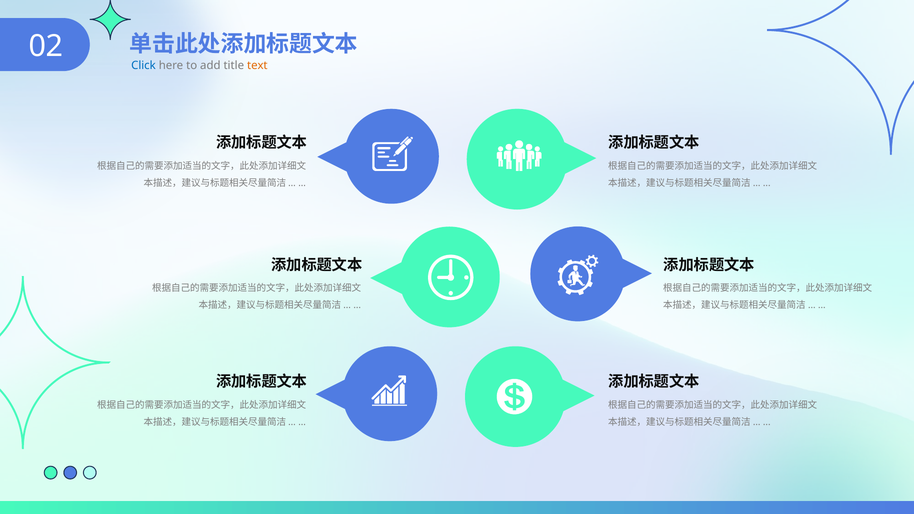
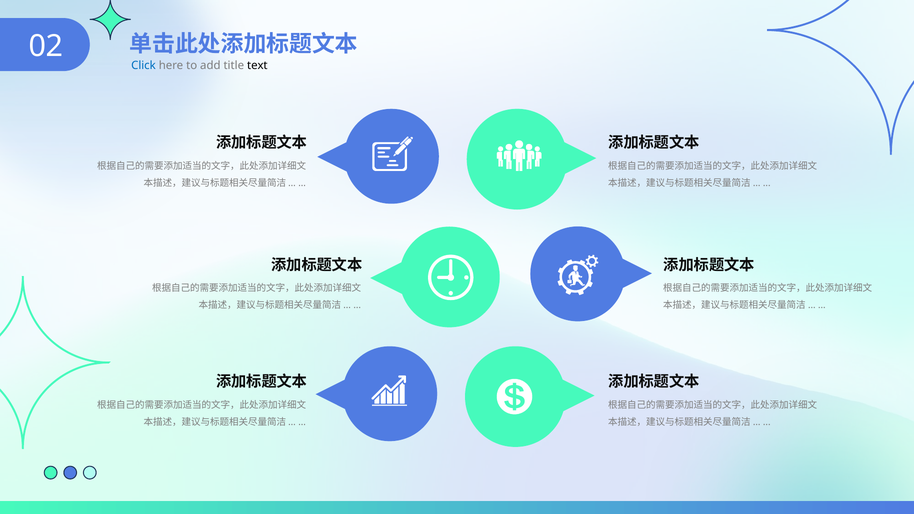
text colour: orange -> black (257, 66)
